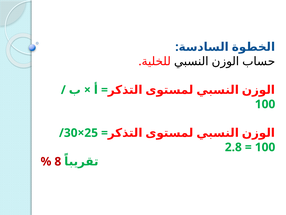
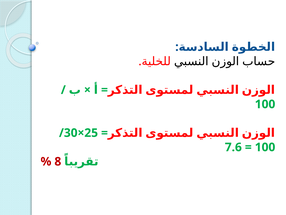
2.8: 2.8 -> 7.6 (233, 147)
